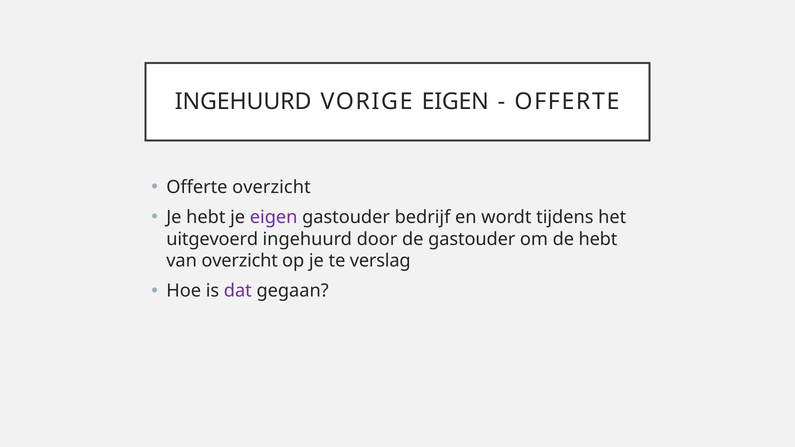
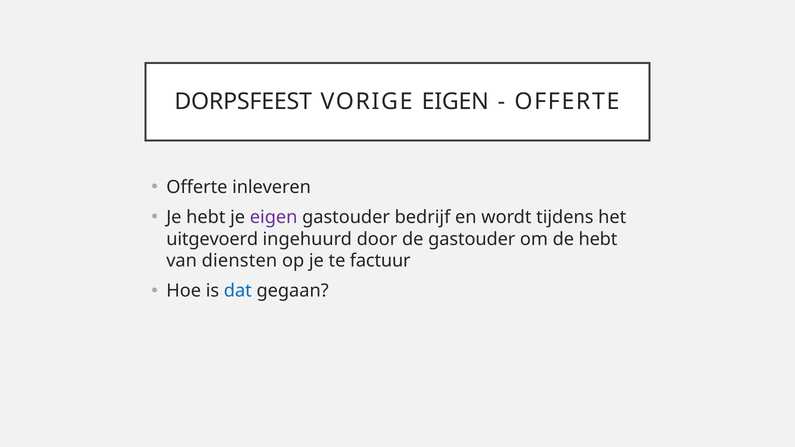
INGEHUURD: INGEHUURD -> DORPSFEEST (243, 102)
Offerte overzicht: overzicht -> inleveren (272, 187)
van overzicht: overzicht -> diensten (239, 261)
verslag: verslag -> factuur (380, 261)
dat colour: purple -> blue (238, 291)
